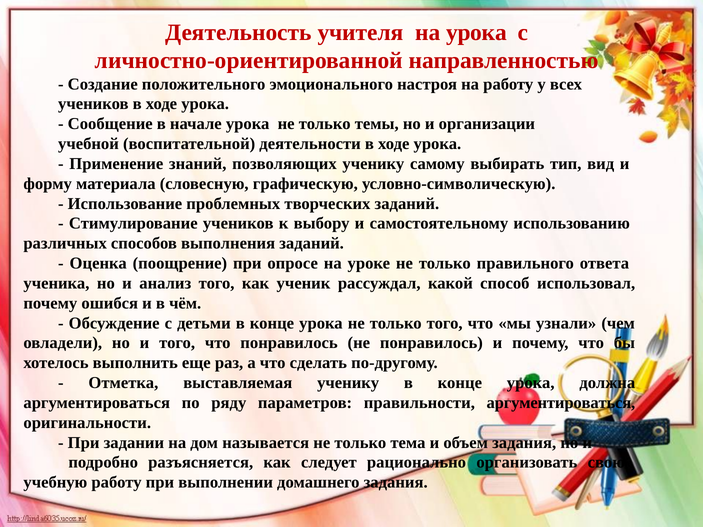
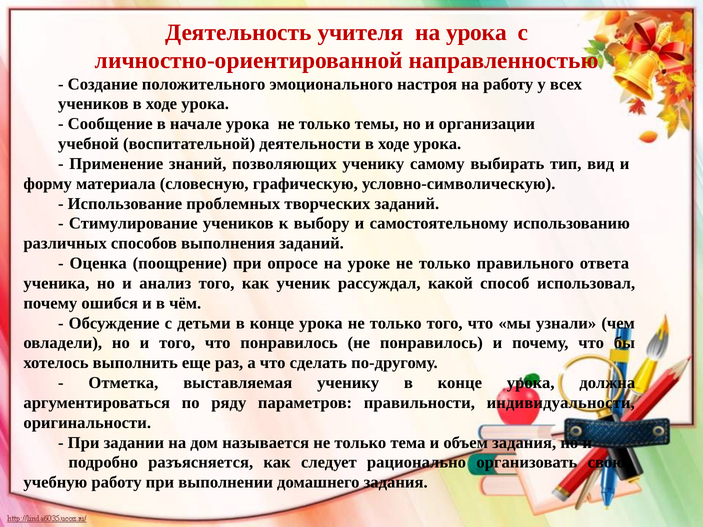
правильности аргументироваться: аргументироваться -> индивидуальности (561, 403)
